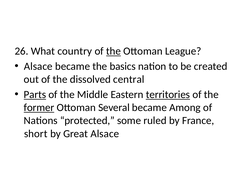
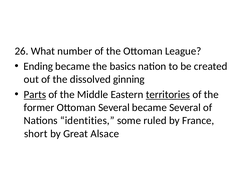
country: country -> number (75, 51)
the underline: present -> none (114, 51)
Alsace: Alsace -> Ending (38, 66)
central: central -> ginning (129, 79)
former underline: present -> none (39, 108)
became Among: Among -> Several (185, 108)
protected: protected -> identities (87, 121)
